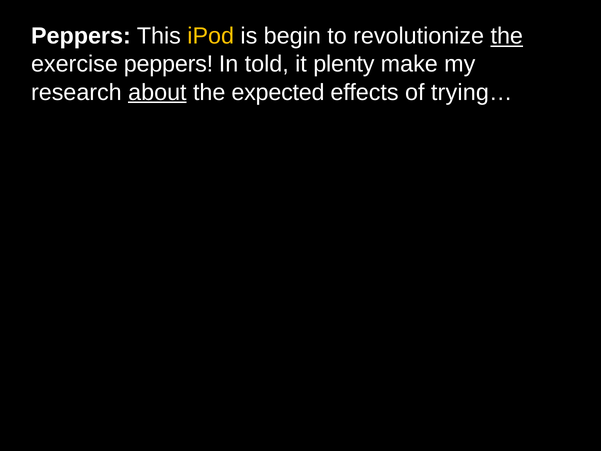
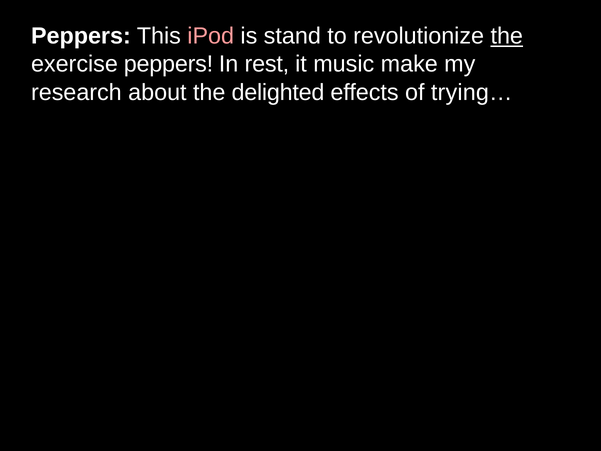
iPod colour: yellow -> pink (211, 36)
begin: begin -> stand (292, 36)
told: told -> rest (267, 64)
plenty: plenty -> music (344, 64)
about underline: present -> none (157, 92)
expected: expected -> delighted (278, 92)
